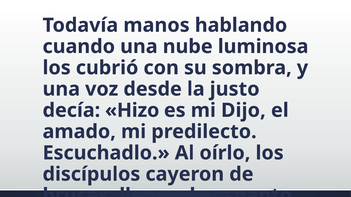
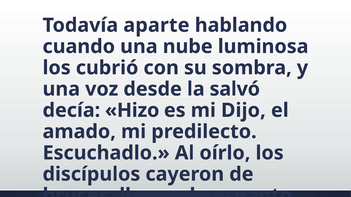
manos: manos -> aparte (156, 25)
justo: justo -> salvó (235, 89)
